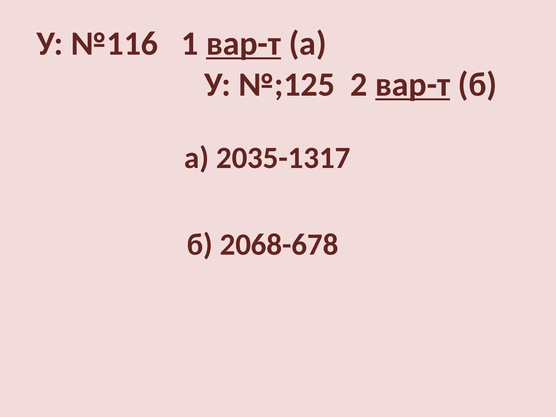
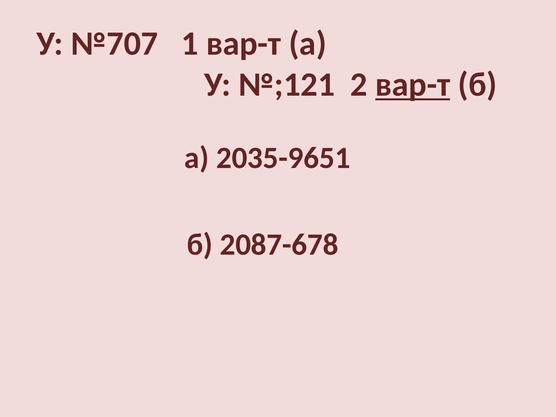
№116: №116 -> №707 (115, 44)
вар-т underline: present -> none (244, 44)
№;125: №;125 -> №;121 (287, 85)
2035-1317: 2035-1317 -> 2035-9651 (283, 158)
2068-678: 2068-678 -> 2087-678 (279, 245)
